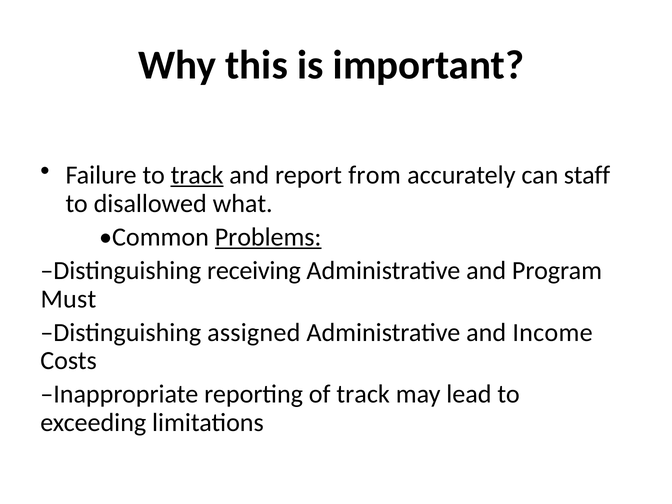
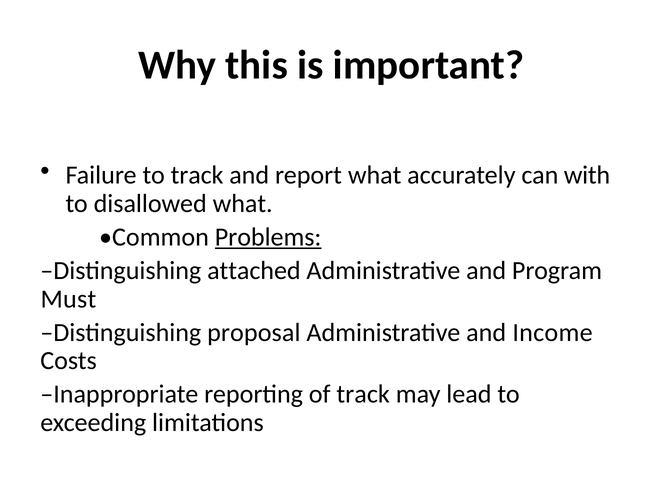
track underline: present -> none (197, 175)
report from: from -> what (375, 175)
staff: staff -> with (587, 175)
receiving: receiving -> attached (254, 271)
assigned: assigned -> proposal (254, 332)
